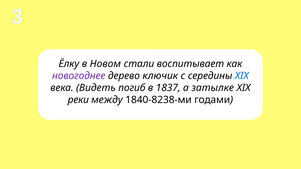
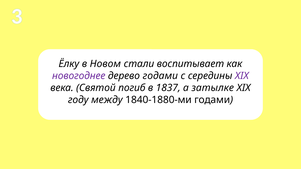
дерево ключик: ключик -> годами (160, 76)
XIX colour: blue -> purple (242, 76)
Видеть: Видеть -> Святой (96, 88)
реки: реки -> году (78, 100)
1840-8238-ми: 1840-8238-ми -> 1840-1880-ми (159, 100)
